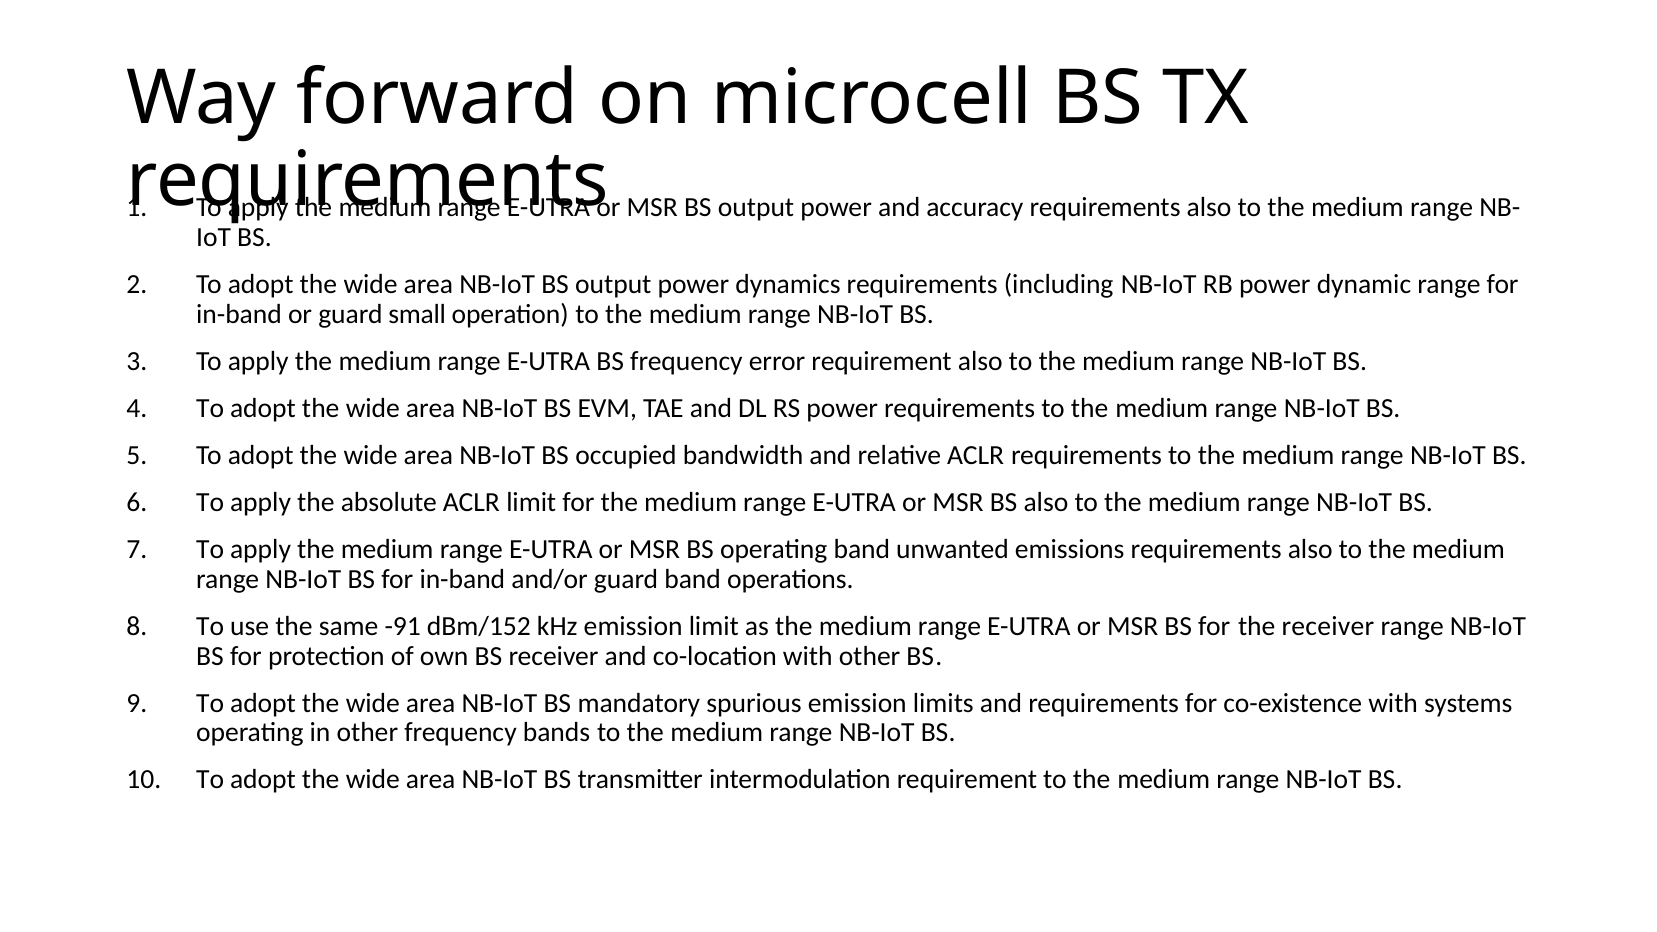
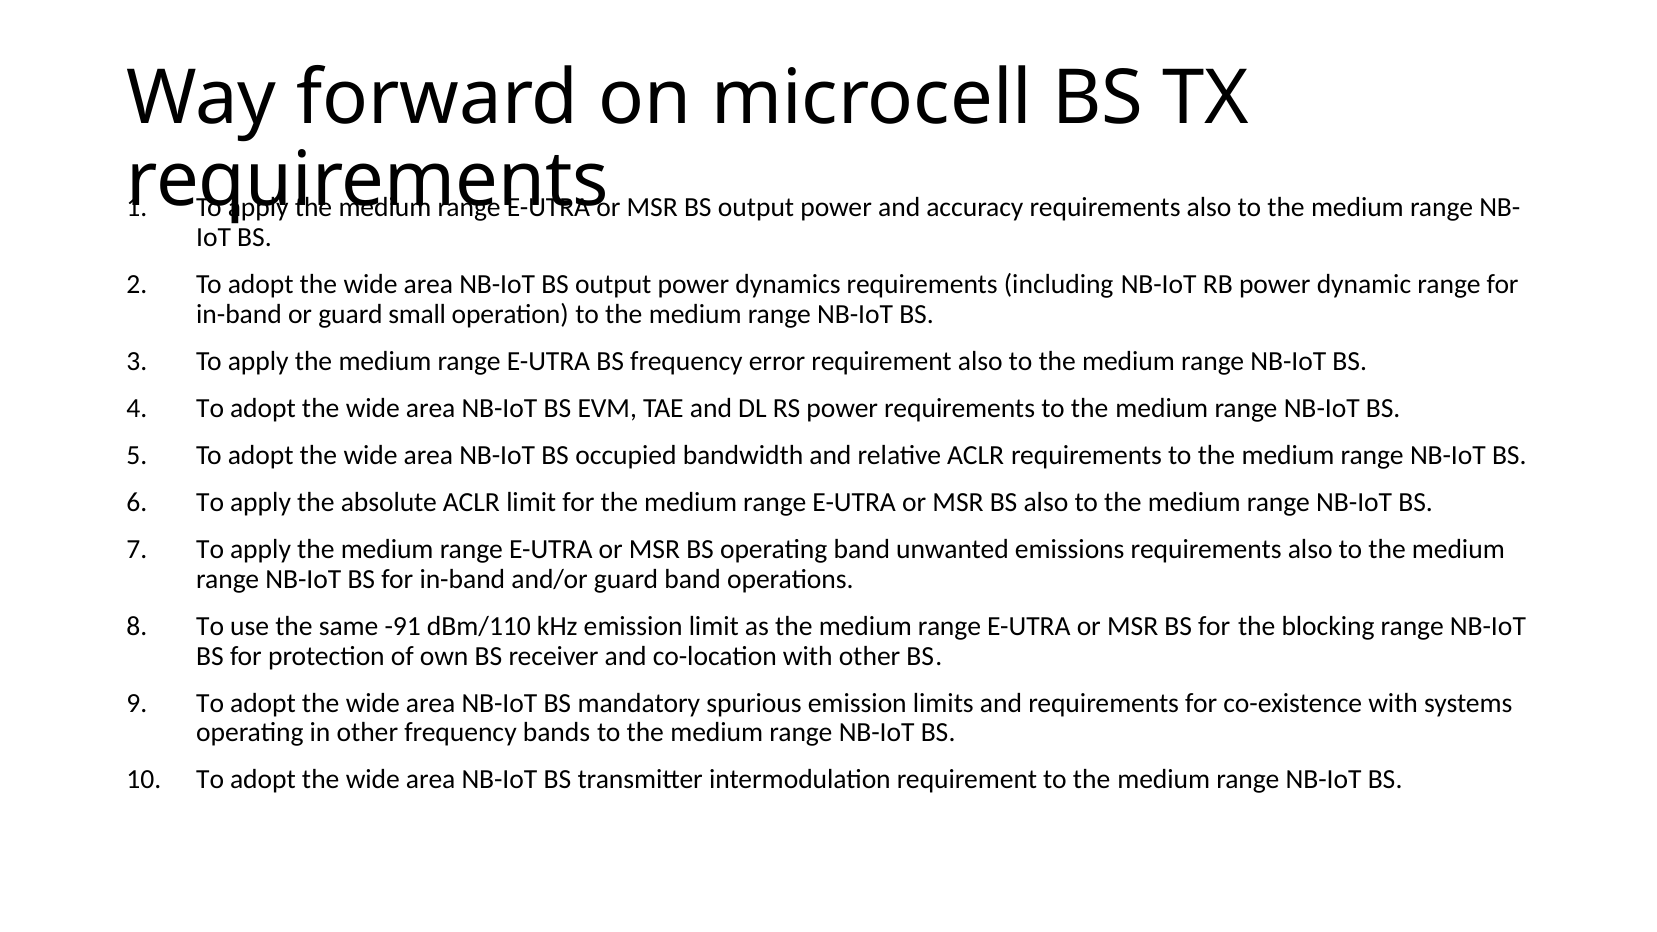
dBm/152: dBm/152 -> dBm/110 (479, 626)
the receiver: receiver -> blocking (1328, 626)
